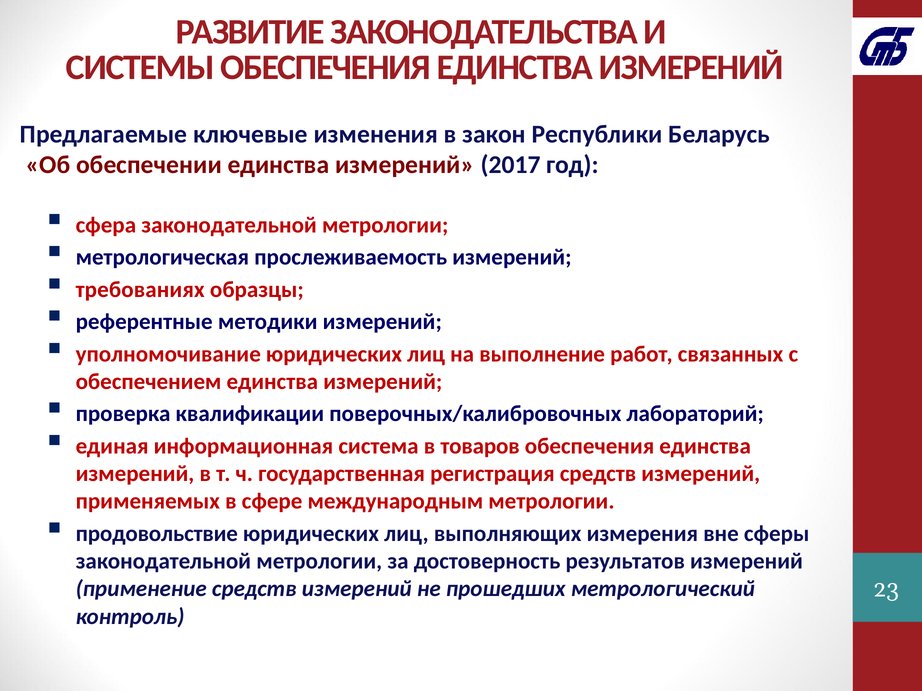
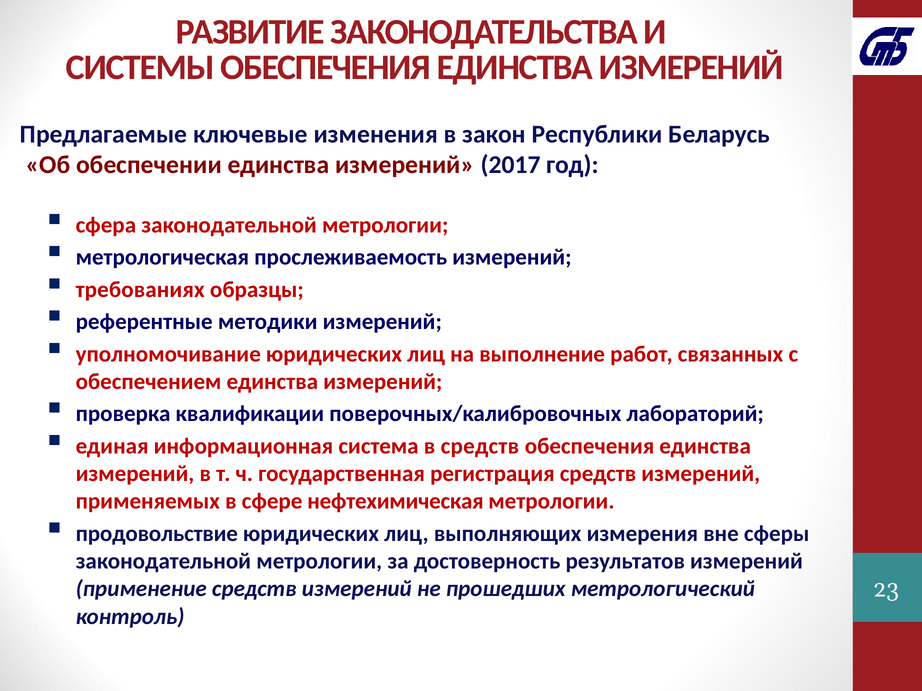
в товаров: товаров -> средств (480, 446)
международным: международным -> нефтехимическая (396, 502)
